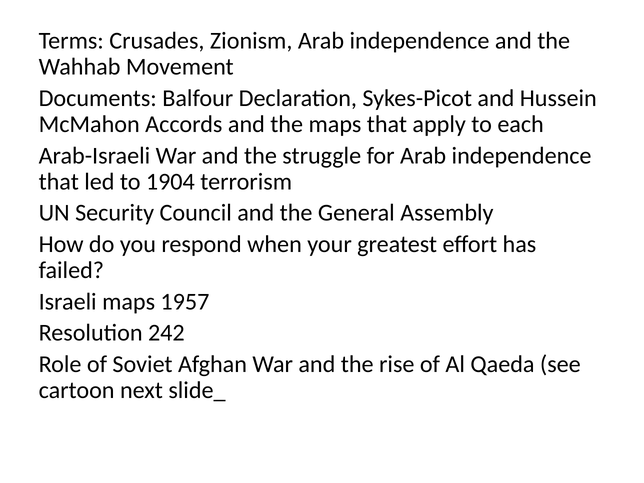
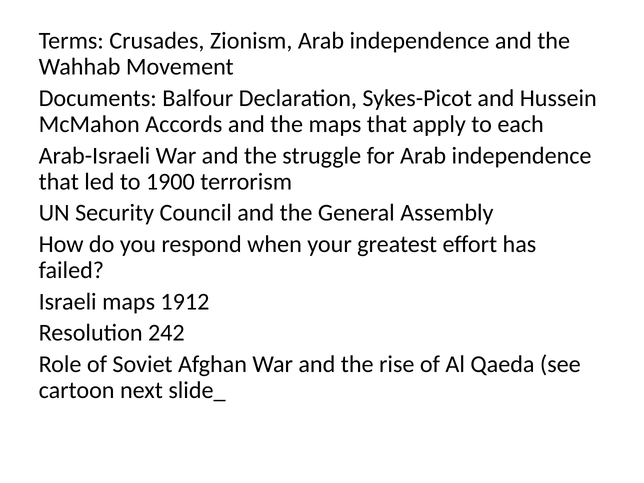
1904: 1904 -> 1900 (170, 182)
1957: 1957 -> 1912 (185, 302)
